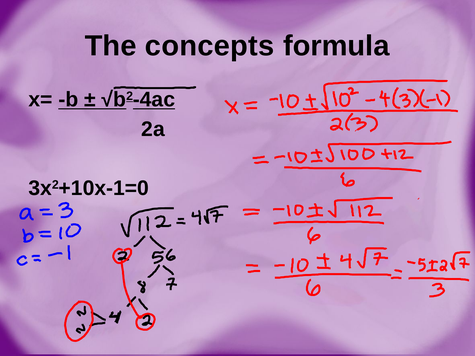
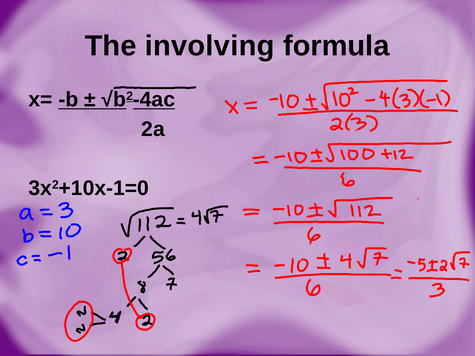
concepts: concepts -> involving (210, 46)
